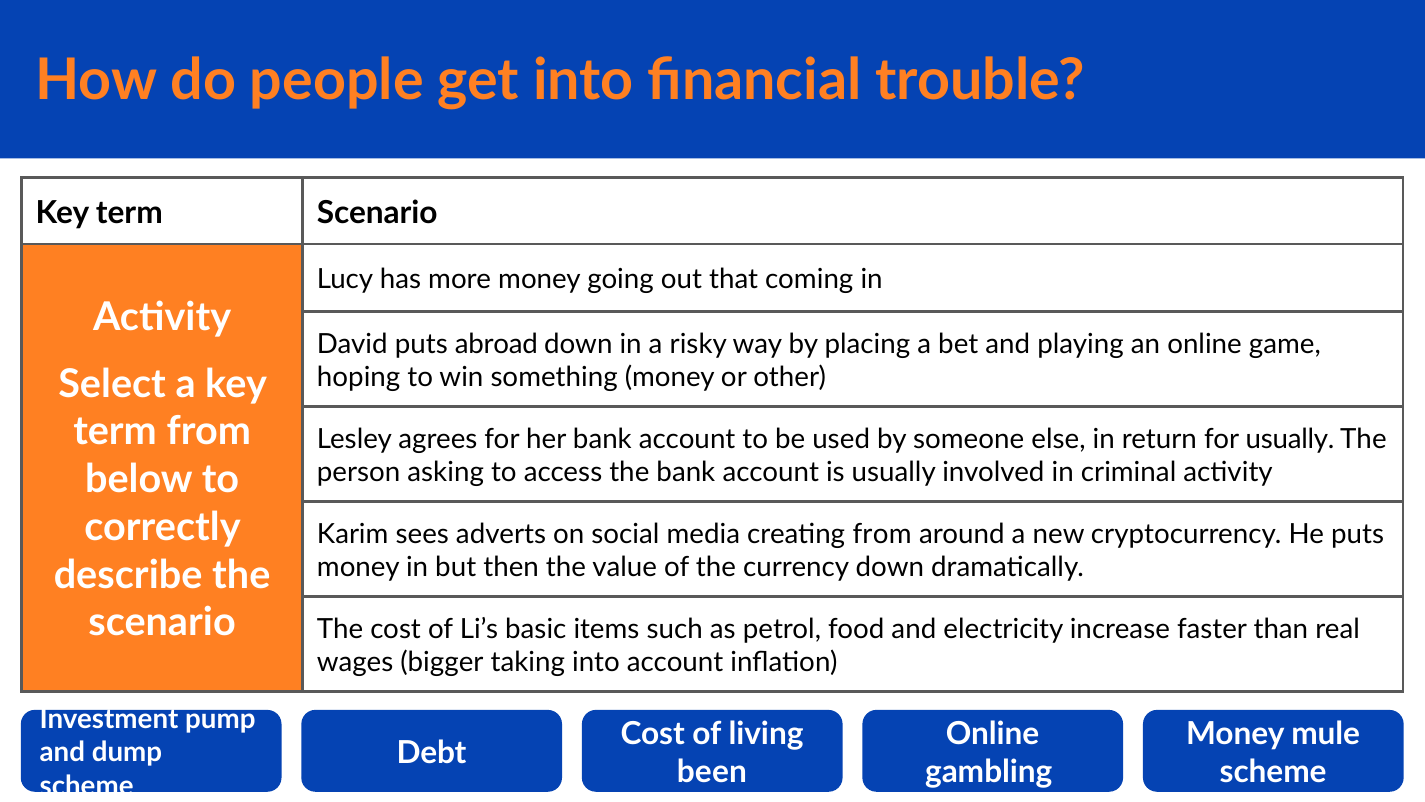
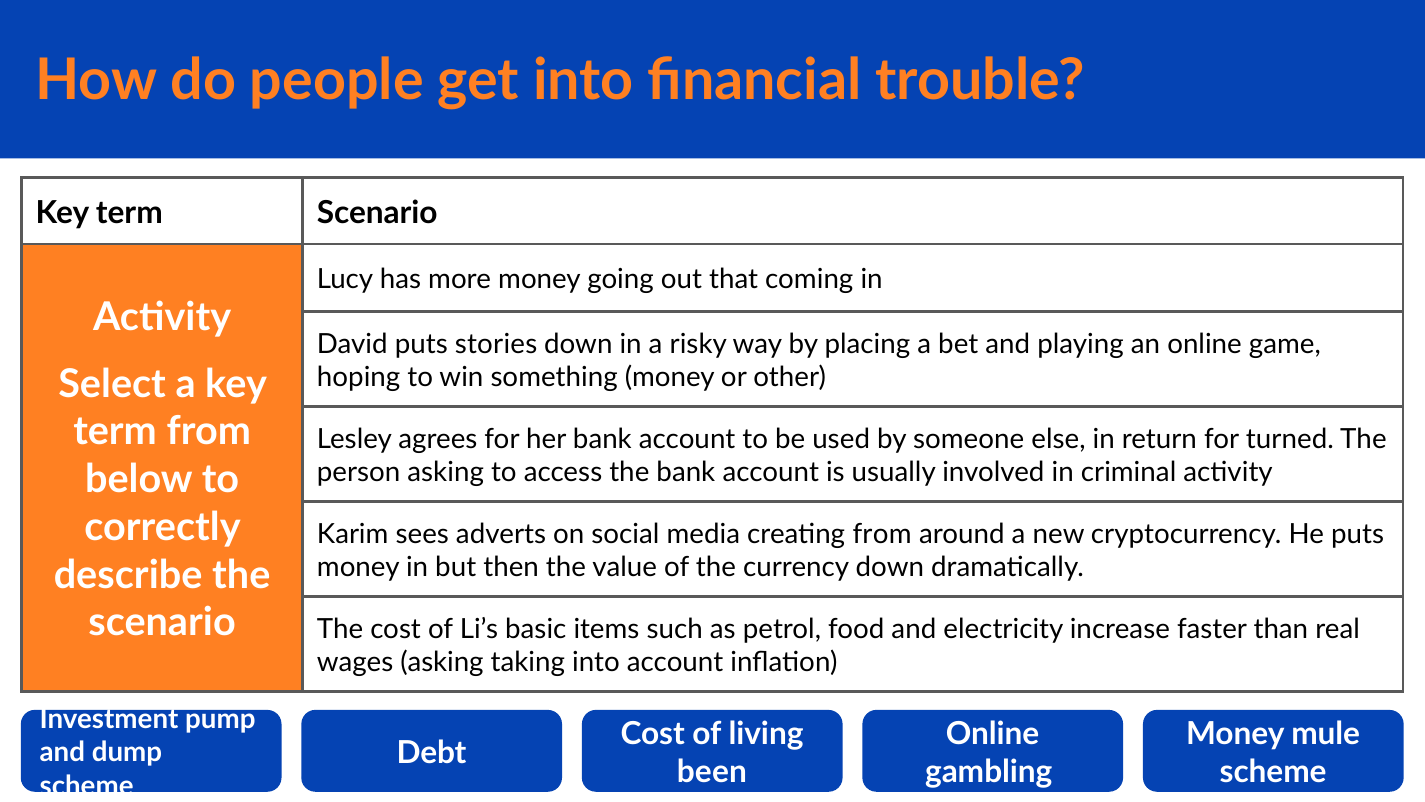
abroad: abroad -> stories (496, 344)
for usually: usually -> turned (1290, 439)
wages bigger: bigger -> asking (442, 662)
